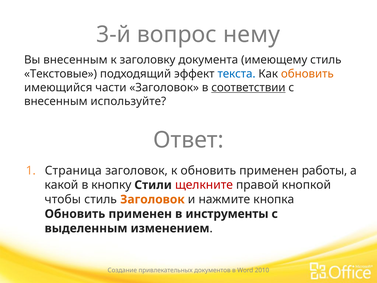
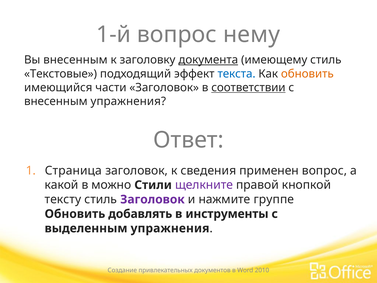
3-й: 3-й -> 1-й (114, 34)
документа underline: none -> present (208, 60)
внесенным используйте: используйте -> упражнения (128, 101)
к обновить: обновить -> сведения (208, 170)
применен работы: работы -> вопрос (324, 170)
кнопку: кнопку -> можно (111, 185)
щелкните colour: red -> purple (204, 185)
чтобы: чтобы -> тексту (63, 199)
Заголовок colour: orange -> purple (152, 199)
кнопка: кнопка -> группе (274, 199)
применен: применен -> добавлять (140, 214)
выделенным изменением: изменением -> упражнения (170, 228)
